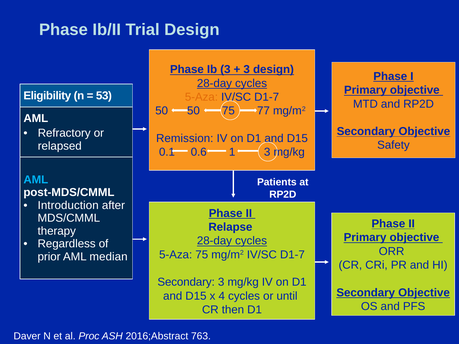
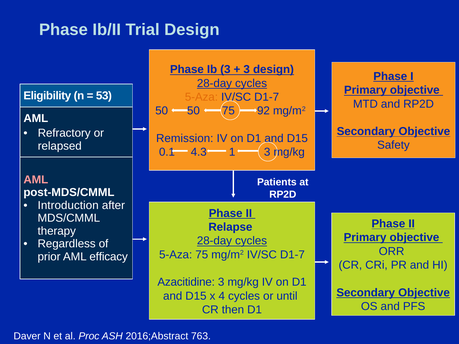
77: 77 -> 92 (263, 111)
0.6: 0.6 -> 4.3 (199, 152)
AML colour: light blue -> pink (36, 180)
median: median -> efficacy (109, 257)
Secondary: Secondary -> Azacitidine (186, 282)
